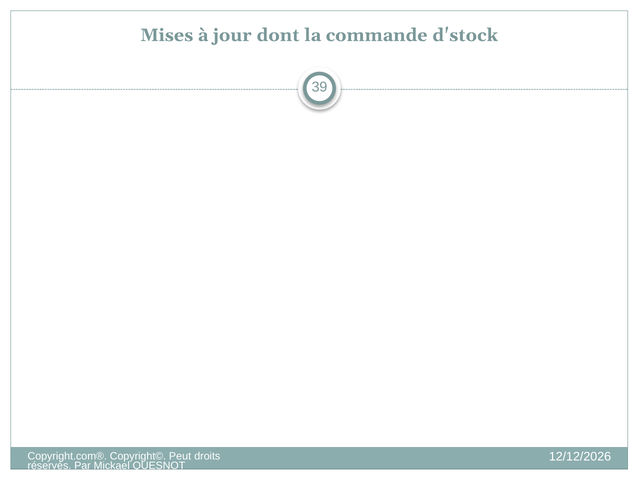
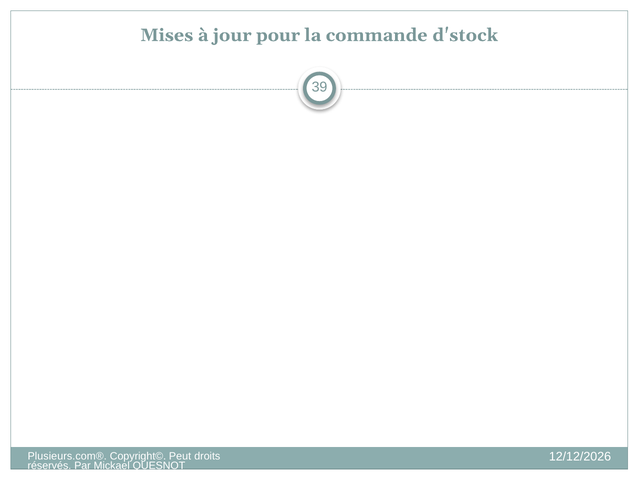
dont: dont -> pour (278, 35)
Copyright.com®: Copyright.com® -> Plusieurs.com® (67, 455)
